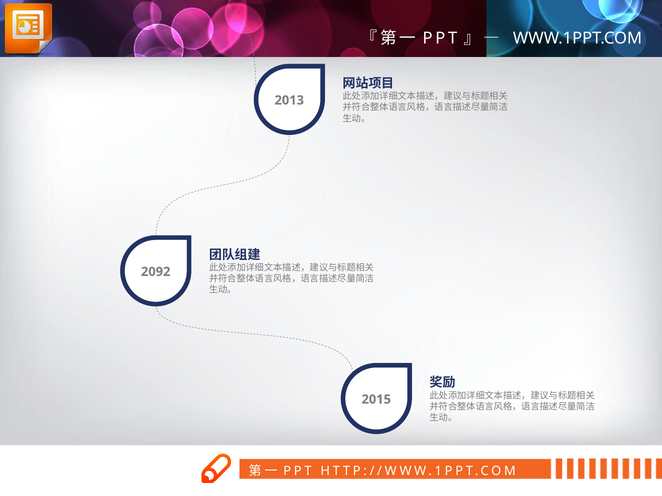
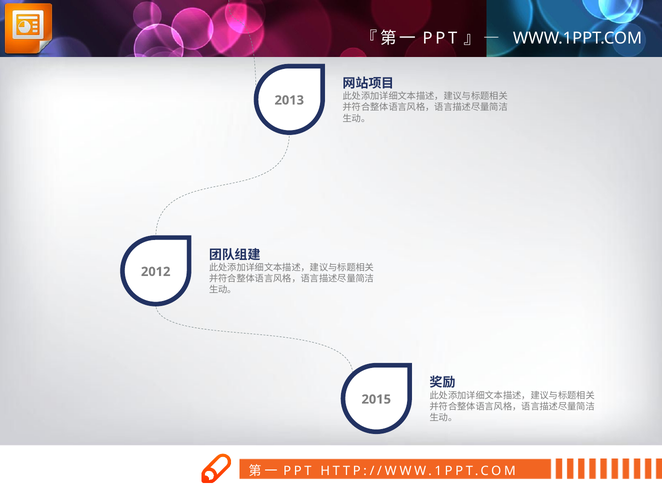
2092: 2092 -> 2012 (156, 272)
